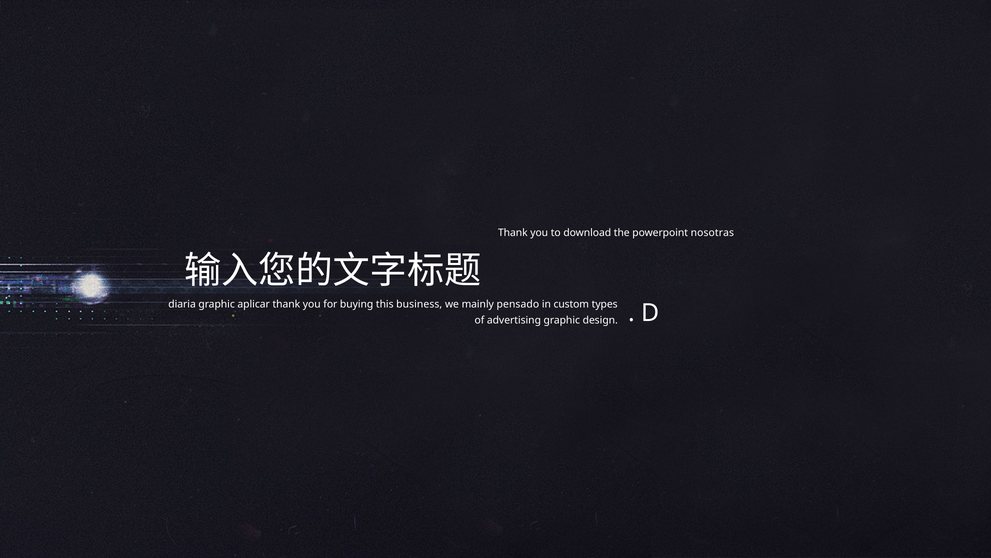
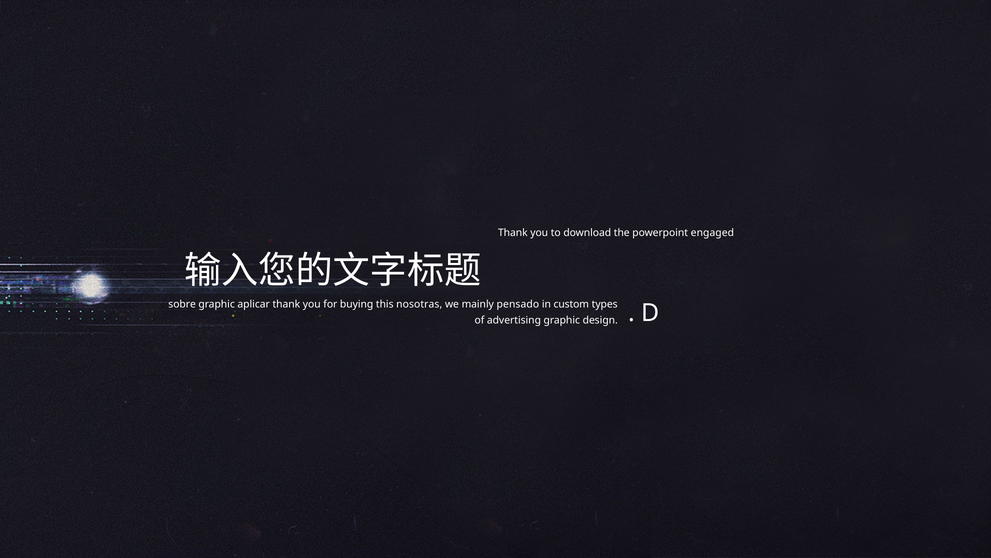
nosotras: nosotras -> engaged (712, 233)
diaria: diaria -> sobre (182, 304)
business: business -> nosotras (419, 304)
